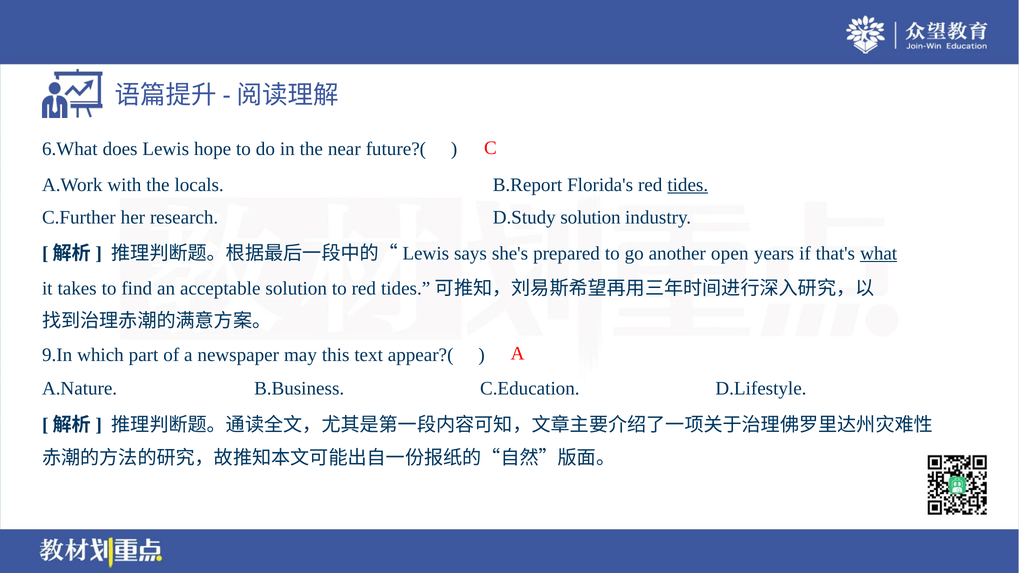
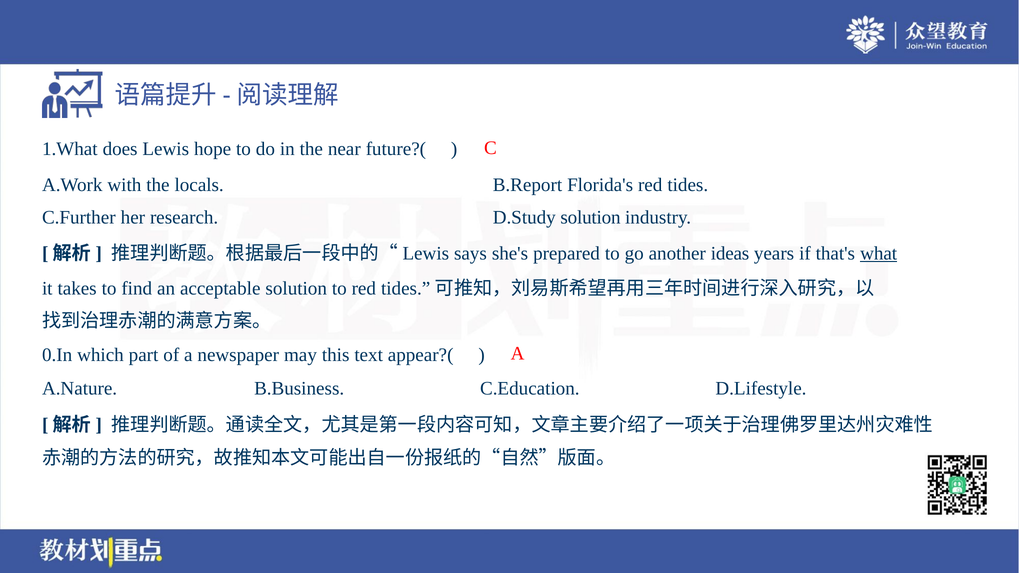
6.What: 6.What -> 1.What (70, 149)
tides underline: present -> none (688, 185)
open: open -> ideas (730, 253)
9.In: 9.In -> 0.In (57, 355)
